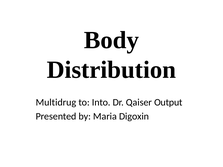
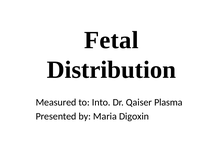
Body: Body -> Fetal (111, 40)
Multidrug: Multidrug -> Measured (56, 103)
Output: Output -> Plasma (168, 103)
